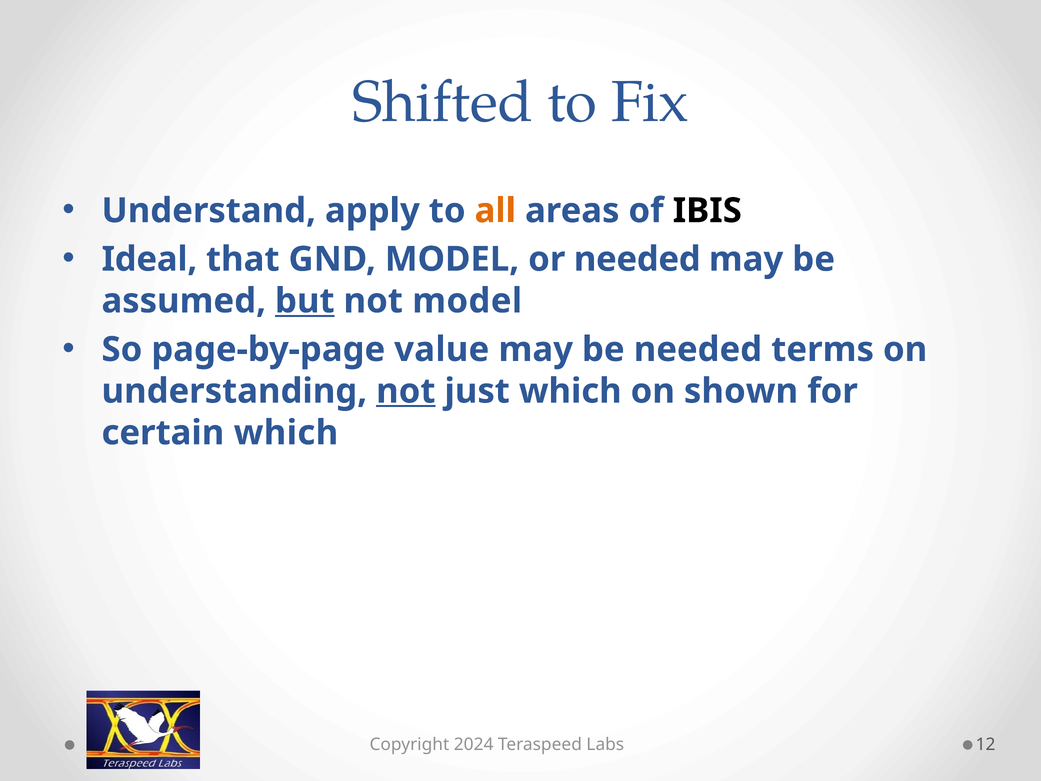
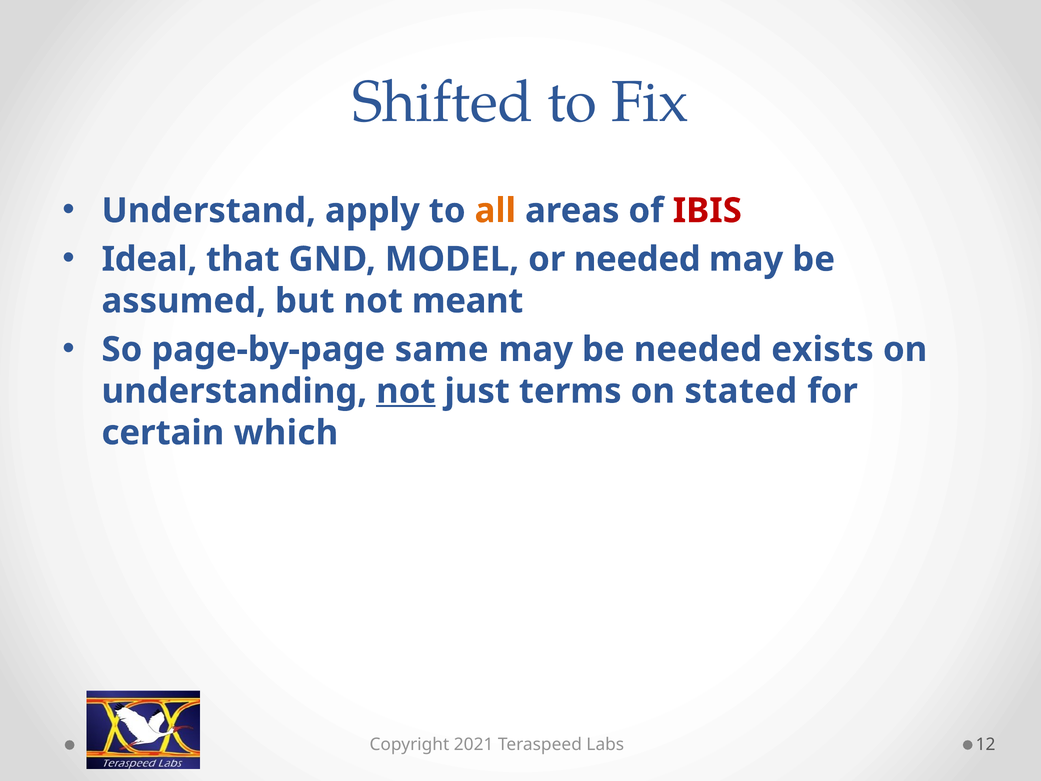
IBIS colour: black -> red (707, 211)
but underline: present -> none (305, 301)
not model: model -> meant (468, 301)
value: value -> same (442, 349)
terms: terms -> exists (822, 349)
just which: which -> terms (570, 391)
shown: shown -> stated (741, 391)
2024: 2024 -> 2021 (474, 744)
